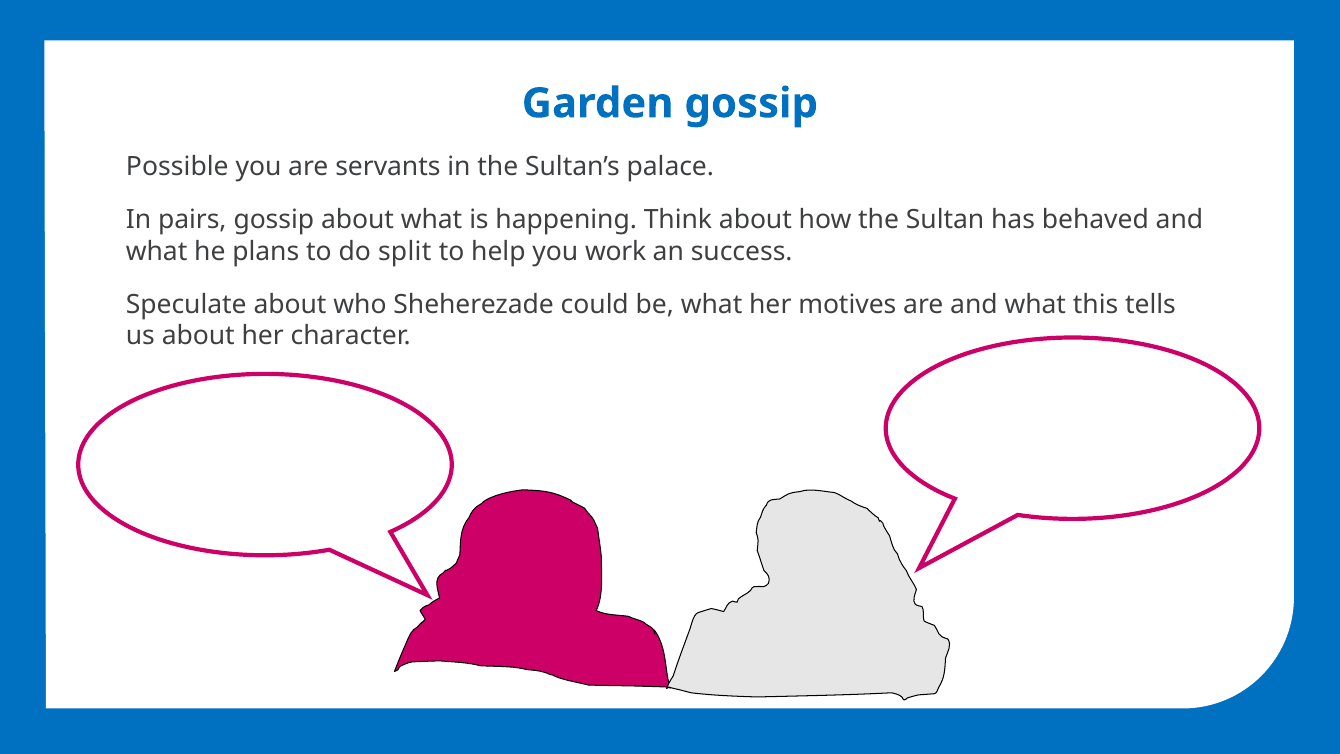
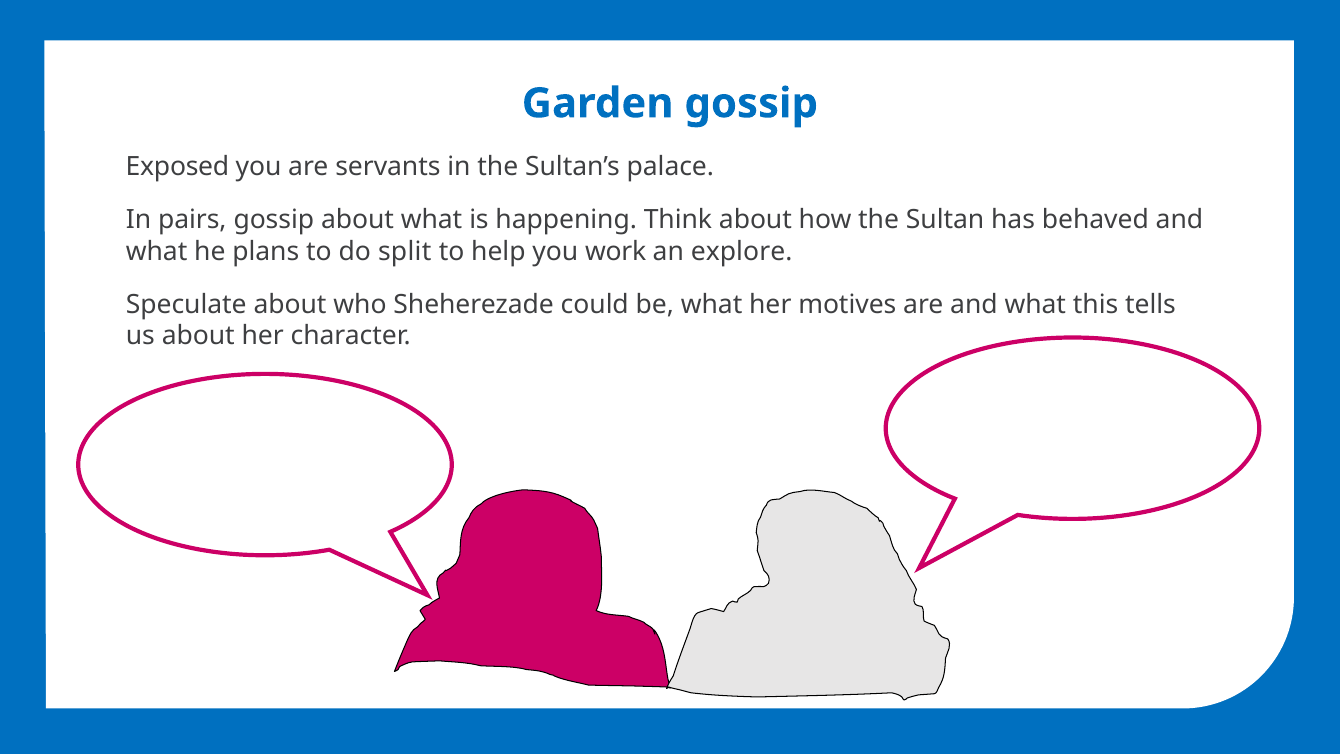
Possible: Possible -> Exposed (177, 167)
success: success -> explore (742, 251)
